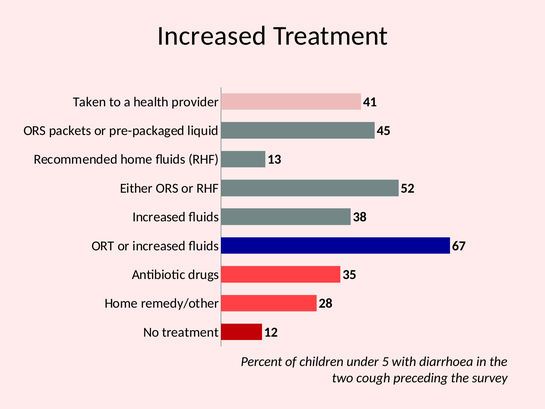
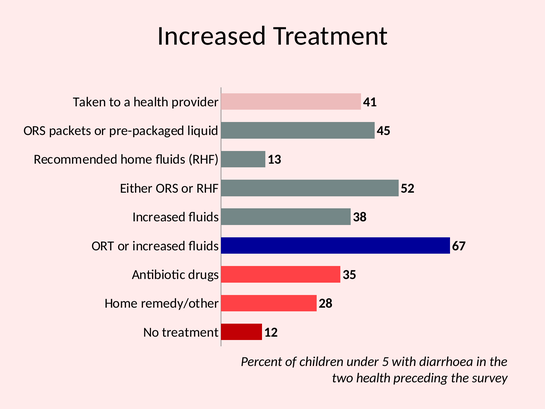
two cough: cough -> health (373, 378)
